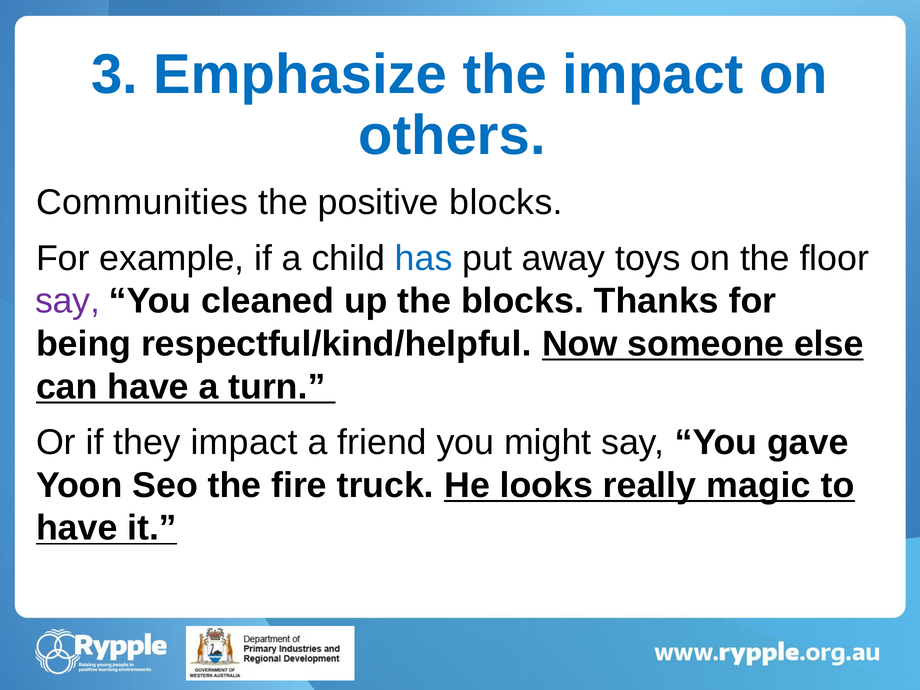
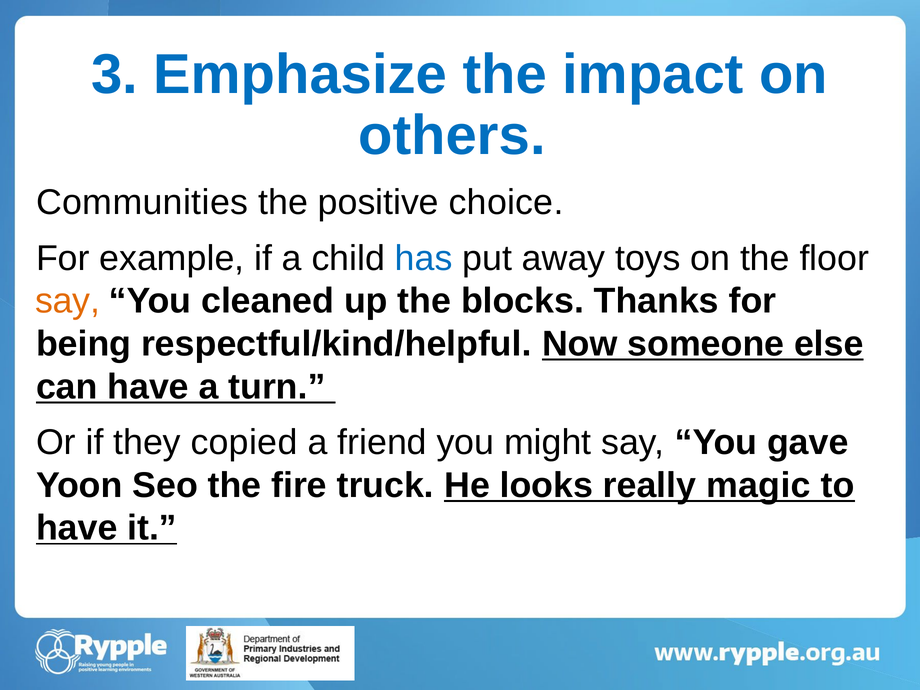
positive blocks: blocks -> choice (506, 203)
say colour: purple -> orange (68, 301)
they impact: impact -> copied (244, 442)
